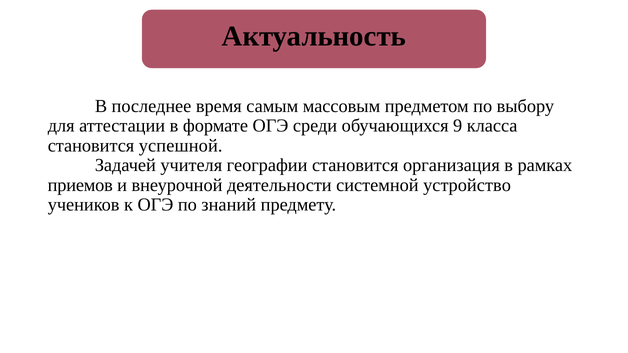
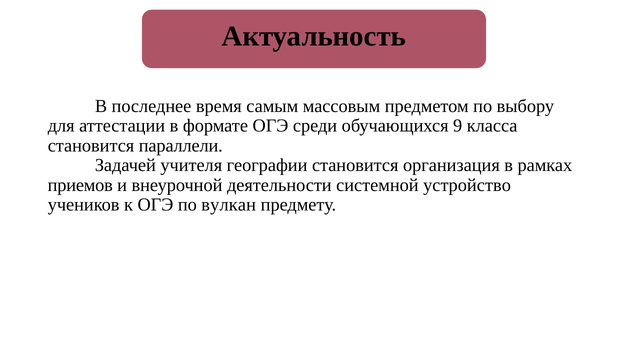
успешной: успешной -> параллели (181, 146)
знаний: знаний -> вулкан (229, 205)
